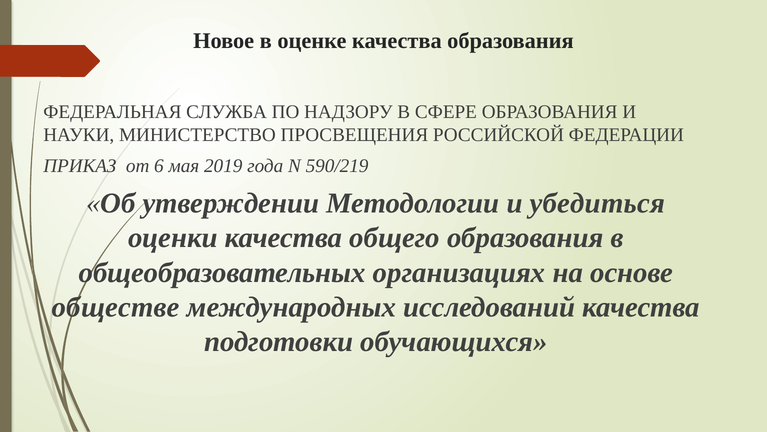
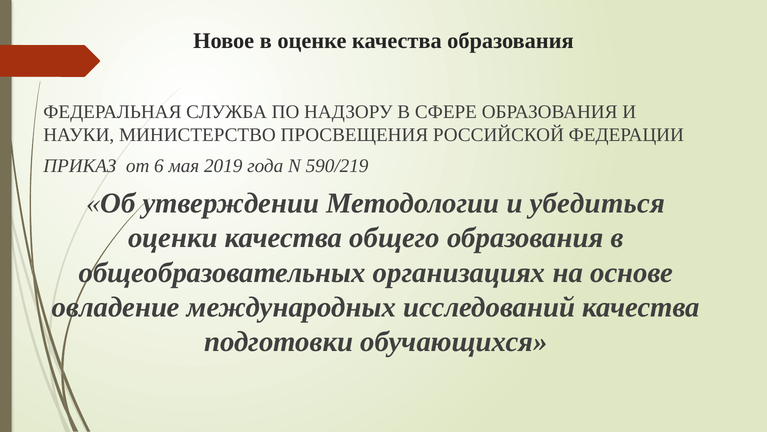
обществе: обществе -> овладение (116, 307)
